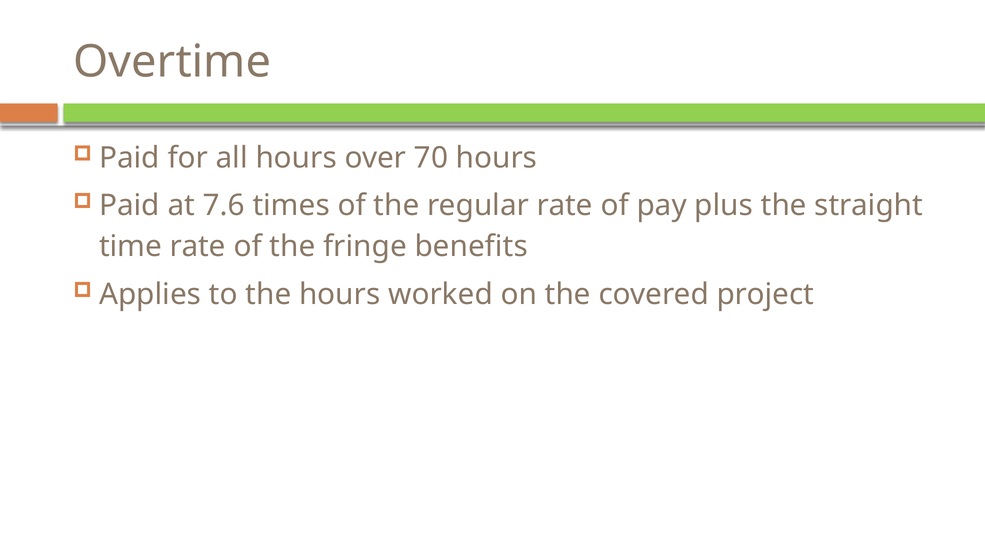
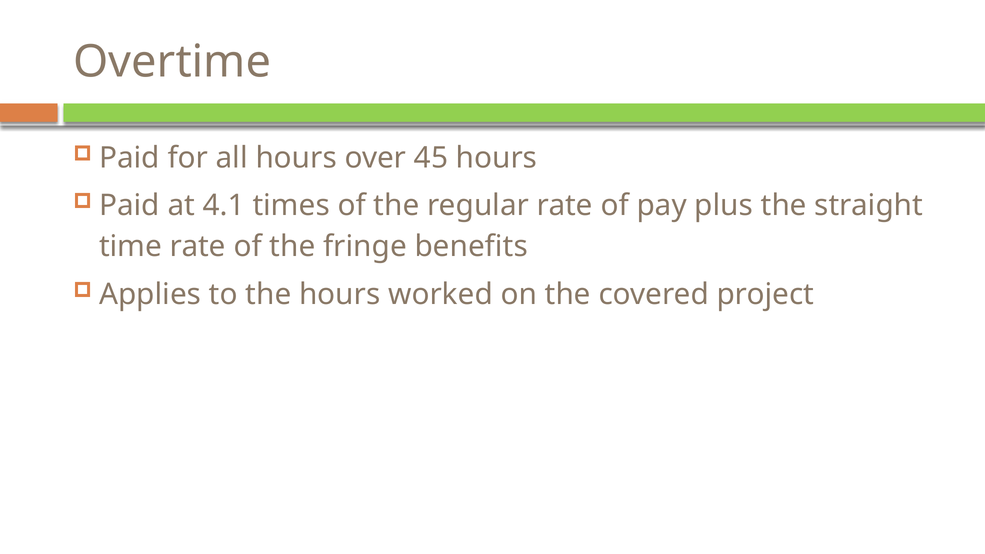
70: 70 -> 45 (431, 158)
7.6: 7.6 -> 4.1 (224, 206)
